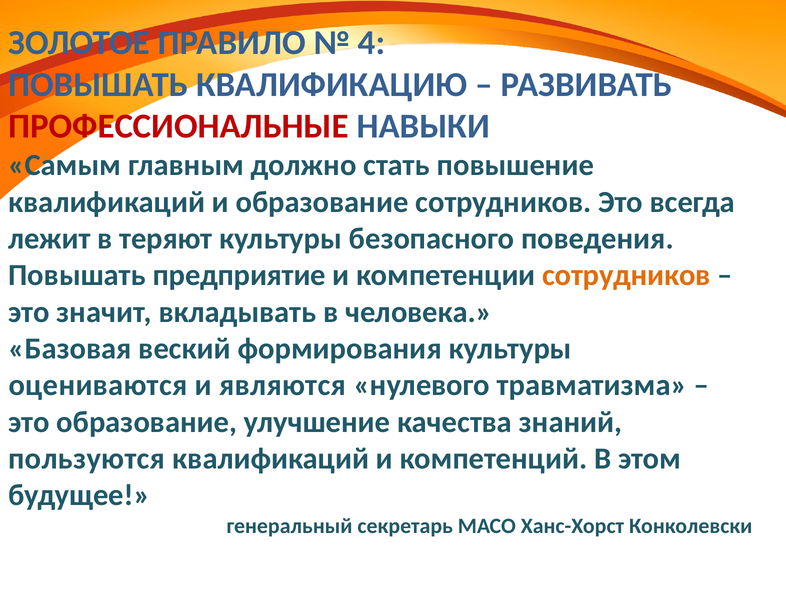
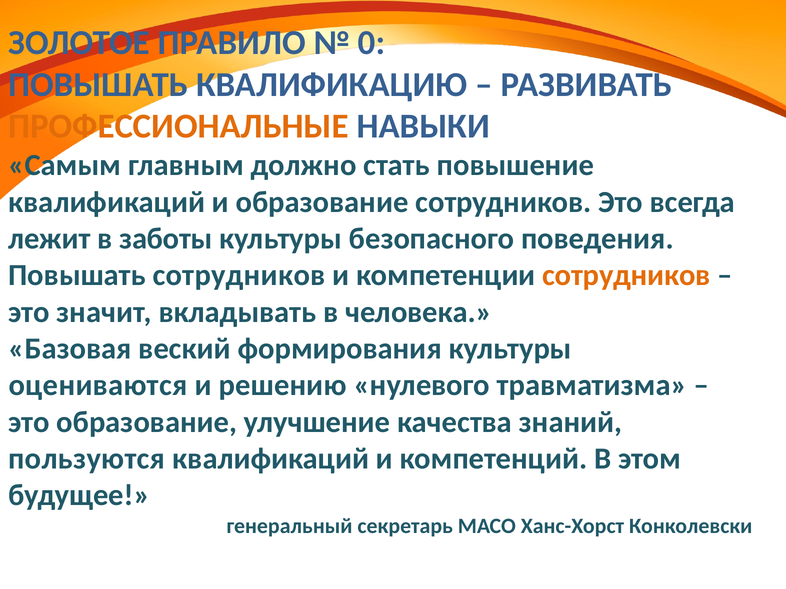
4: 4 -> 0 (372, 43)
ПРОФЕССИОНАЛЬНЫЕ colour: red -> orange (179, 127)
теряют: теряют -> заботы (166, 239)
Повышать предприятие: предприятие -> сотрудников (239, 276)
являются: являются -> решению (283, 386)
